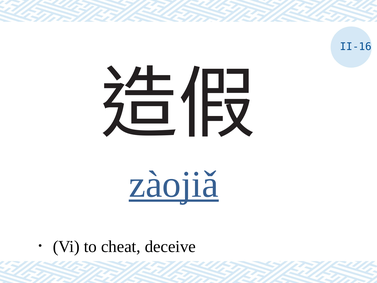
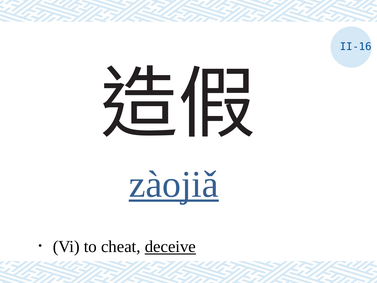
deceive underline: none -> present (170, 246)
